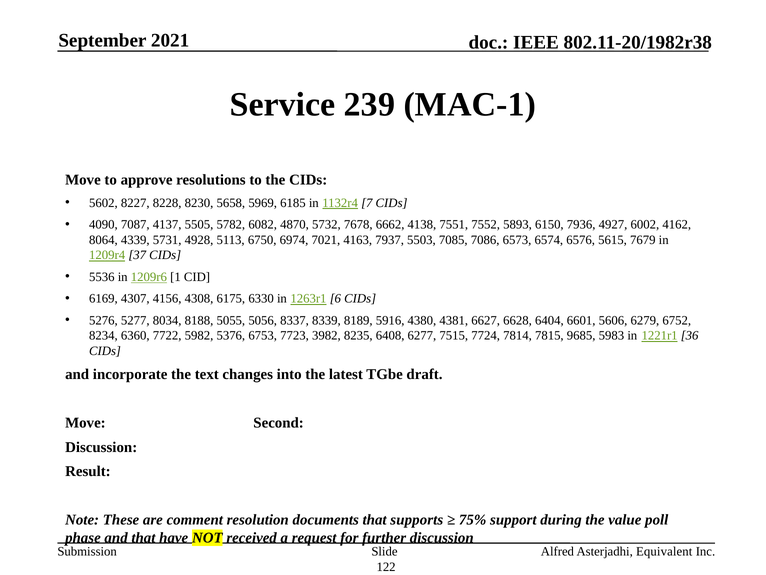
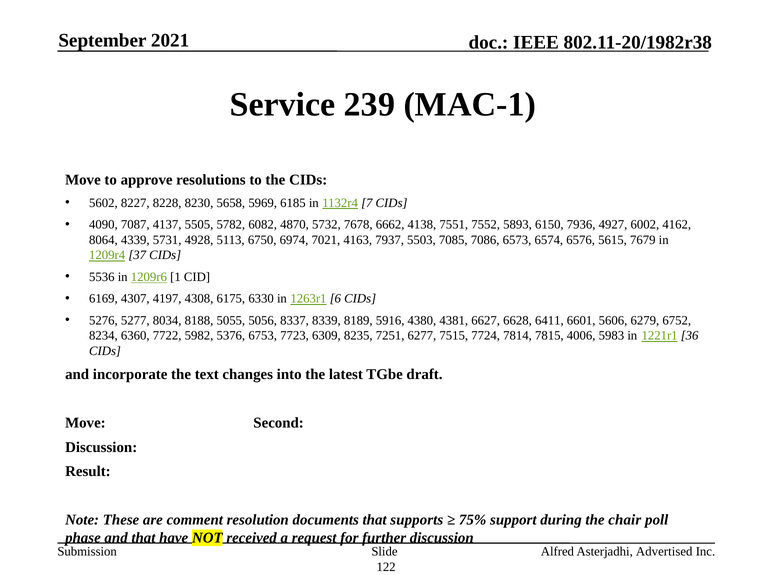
4156: 4156 -> 4197 (167, 298)
6404: 6404 -> 6411 (549, 320)
3982: 3982 -> 6309 (326, 335)
6408: 6408 -> 7251 (390, 335)
9685: 9685 -> 4006 (581, 335)
value: value -> chair (625, 520)
Equivalent: Equivalent -> Advertised (664, 551)
